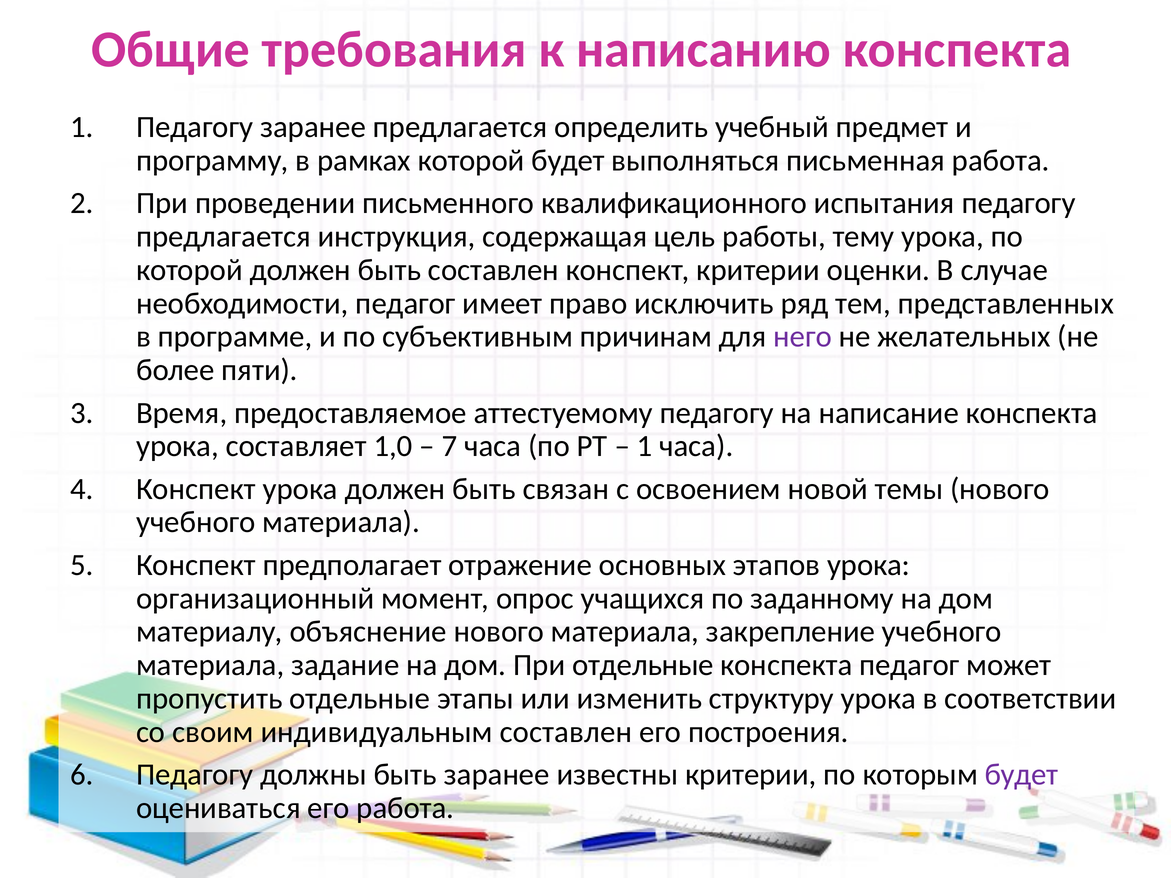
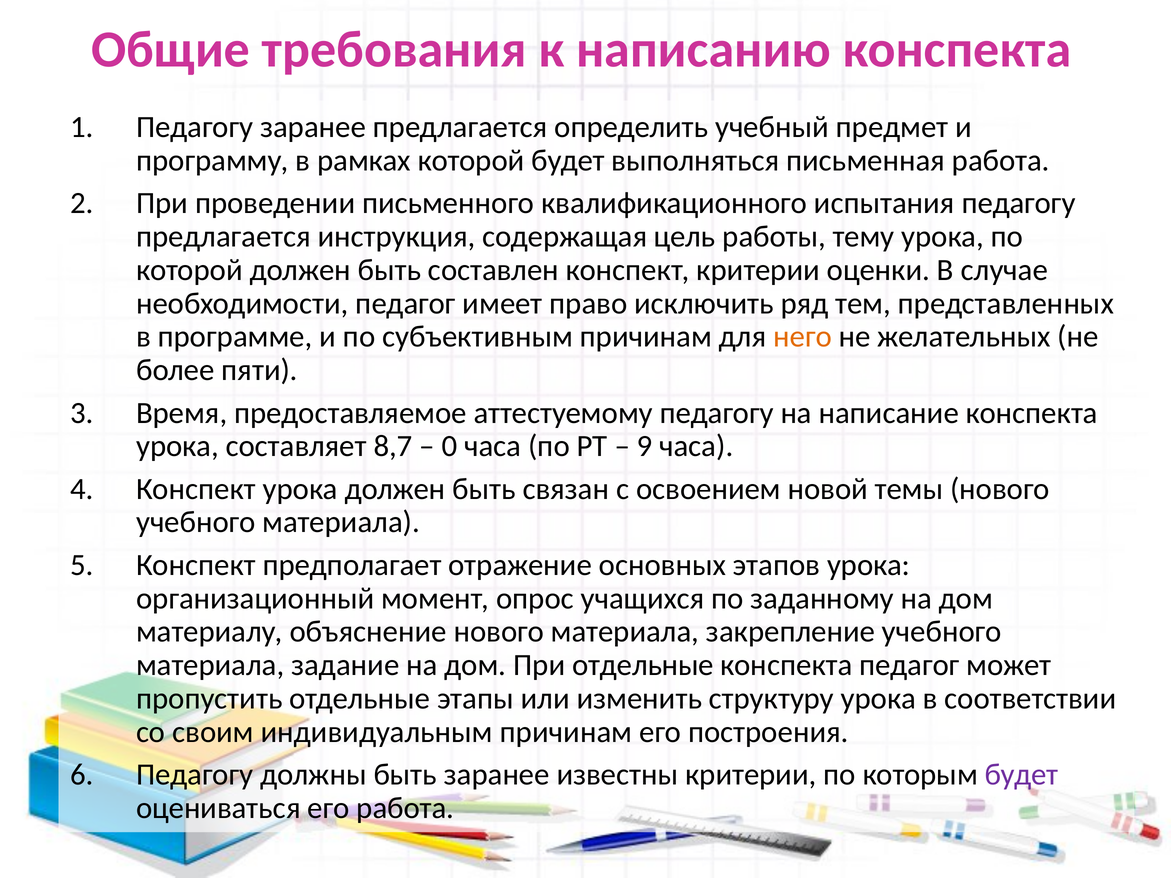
него colour: purple -> orange (803, 337)
1,0: 1,0 -> 8,7 (393, 446)
7: 7 -> 0 (449, 446)
1: 1 -> 9 (645, 446)
индивидуальным составлен: составлен -> причинам (566, 732)
